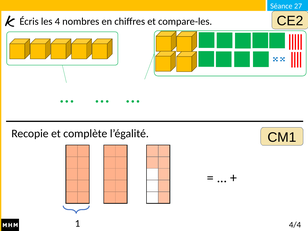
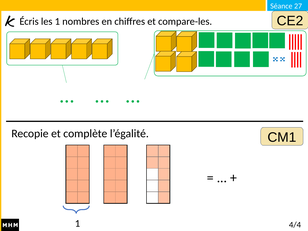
les 4: 4 -> 1 (57, 22)
